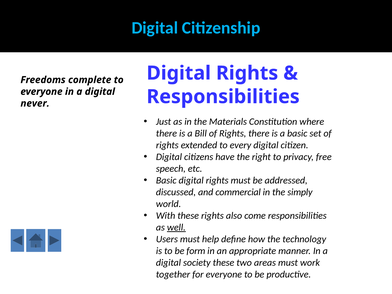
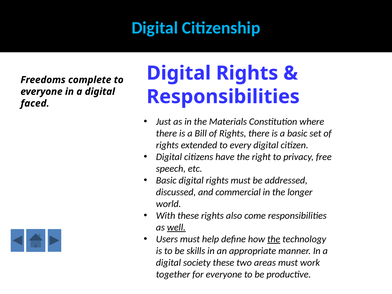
never: never -> faced (35, 103)
simply: simply -> longer (300, 192)
the underline: none -> present (274, 239)
form: form -> skills (196, 251)
